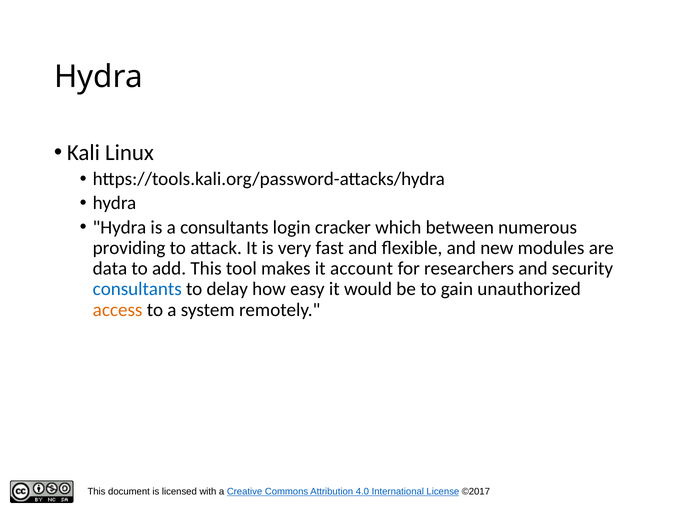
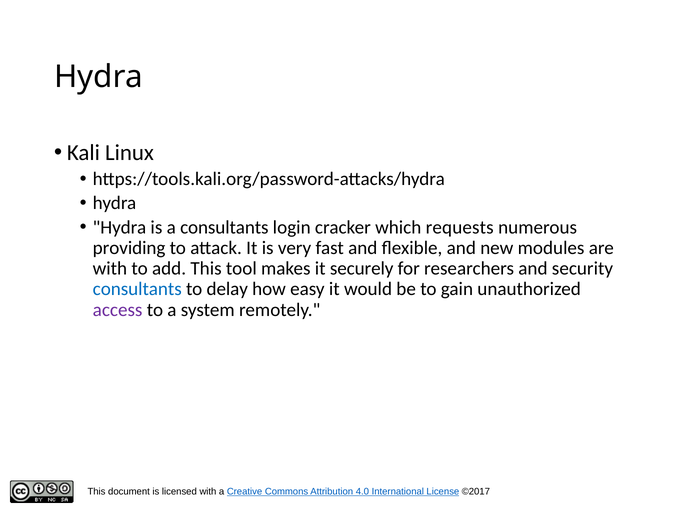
between: between -> requests (460, 227)
data: data -> with (110, 269)
account: account -> securely (362, 269)
access colour: orange -> purple (118, 310)
